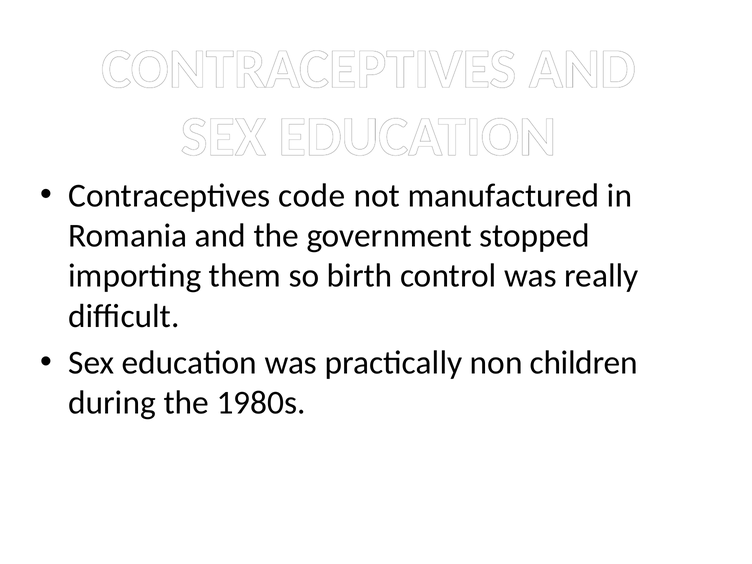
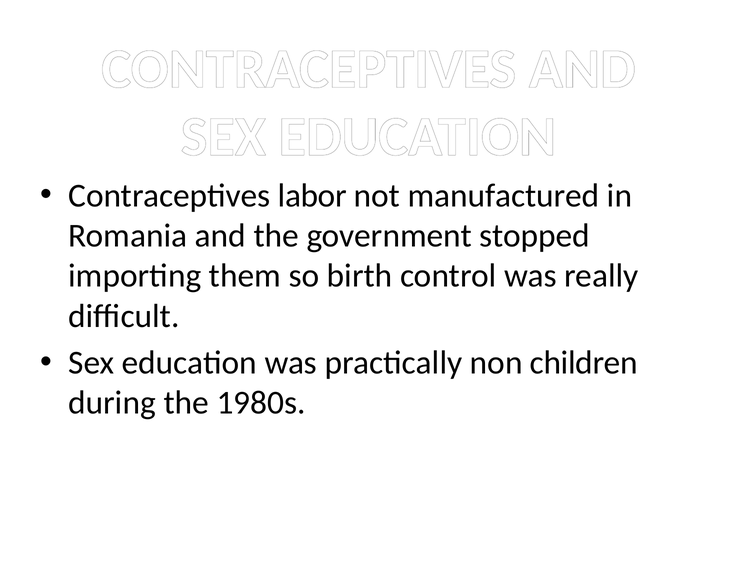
code: code -> labor (312, 196)
